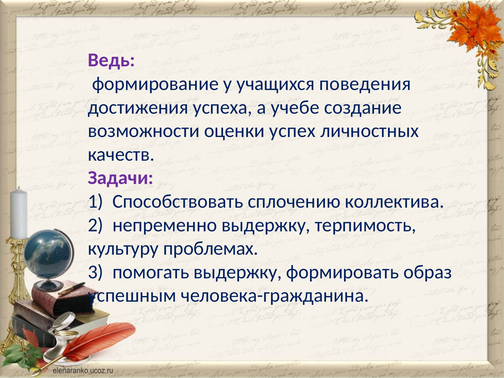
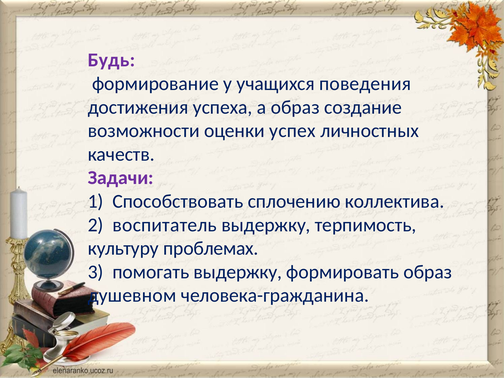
Ведь: Ведь -> Будь (111, 60)
а учебе: учебе -> образ (295, 107)
непременно: непременно -> воспитатель (165, 225)
успешным: успешным -> душевном (132, 295)
